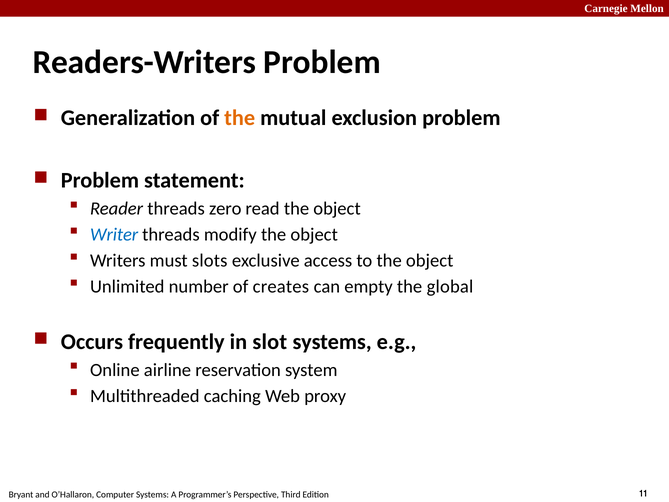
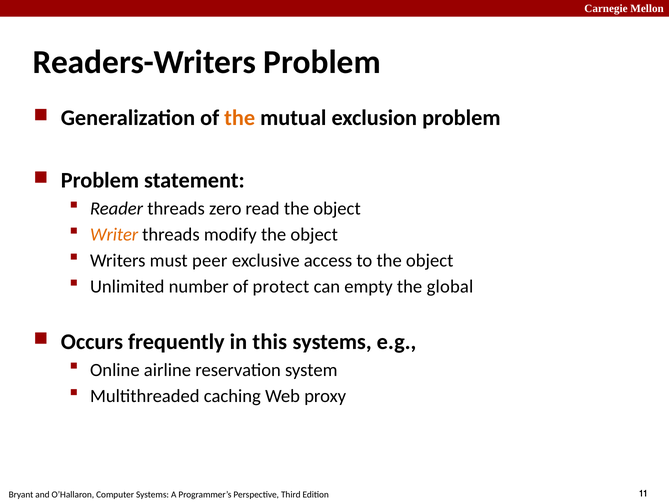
Writer colour: blue -> orange (114, 234)
slots: slots -> peer (210, 260)
creates: creates -> protect (281, 286)
slot: slot -> this (270, 342)
